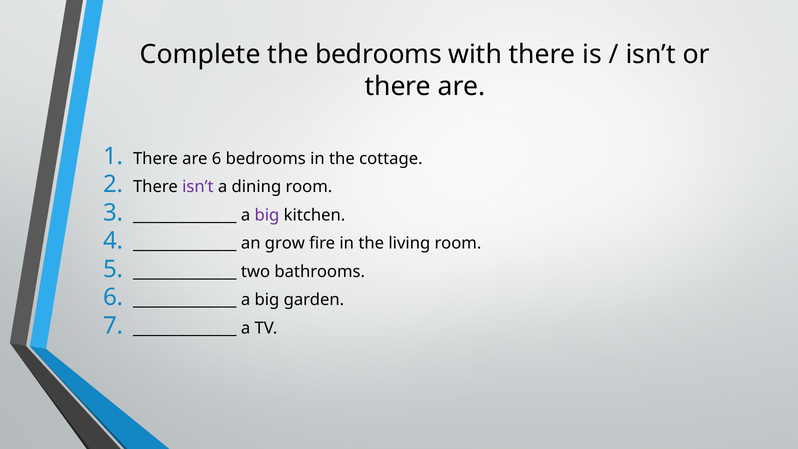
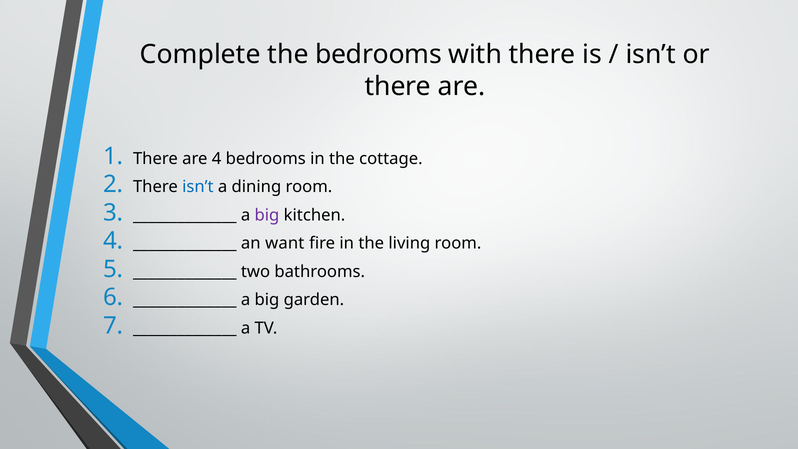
are 6: 6 -> 4 (217, 159)
isn’t colour: purple -> blue (198, 187)
grow: grow -> want (285, 243)
